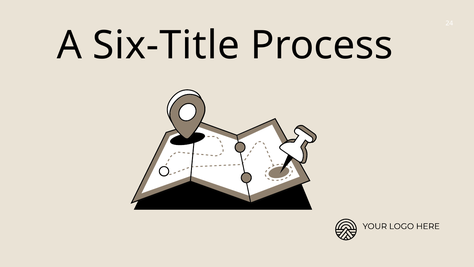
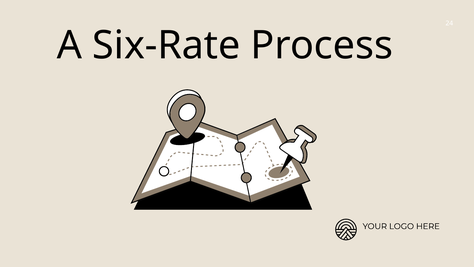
Six-Title: Six-Title -> Six-Rate (166, 45)
